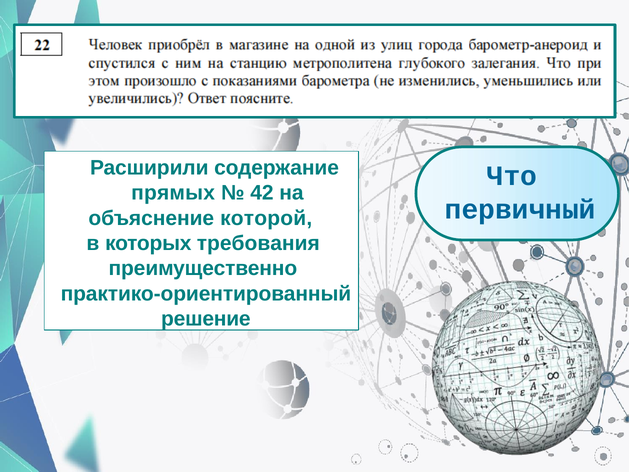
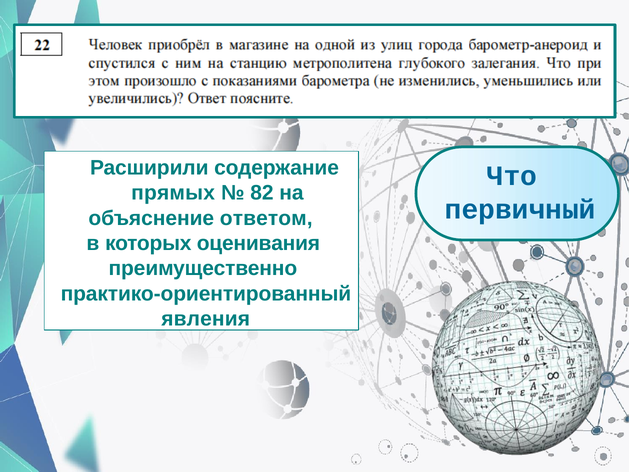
42: 42 -> 82 (262, 193)
которой: которой -> ответом (266, 218)
требования: требования -> оценивания (258, 243)
решение: решение -> явления (206, 319)
